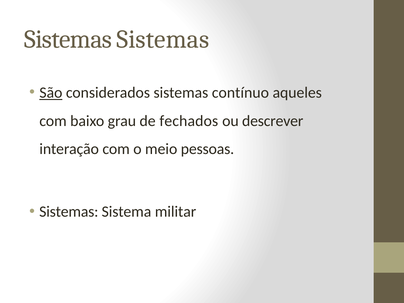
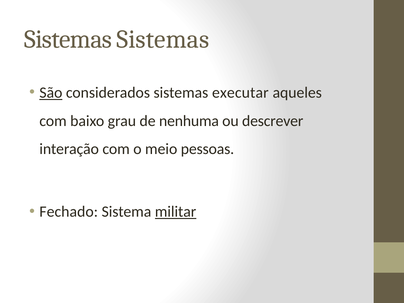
contínuo: contínuo -> executar (240, 93)
fechados: fechados -> nenhuma (189, 121)
Sistemas: Sistemas -> Fechado (69, 212)
militar underline: none -> present (176, 212)
